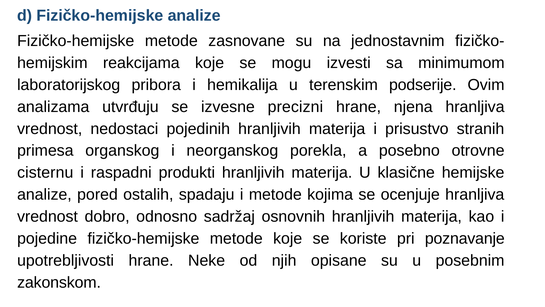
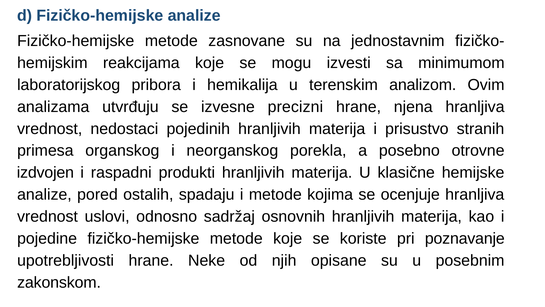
podserije: podserije -> analizom (423, 85)
cisternu: cisternu -> izdvojen (45, 172)
dobro: dobro -> uslovi (107, 216)
